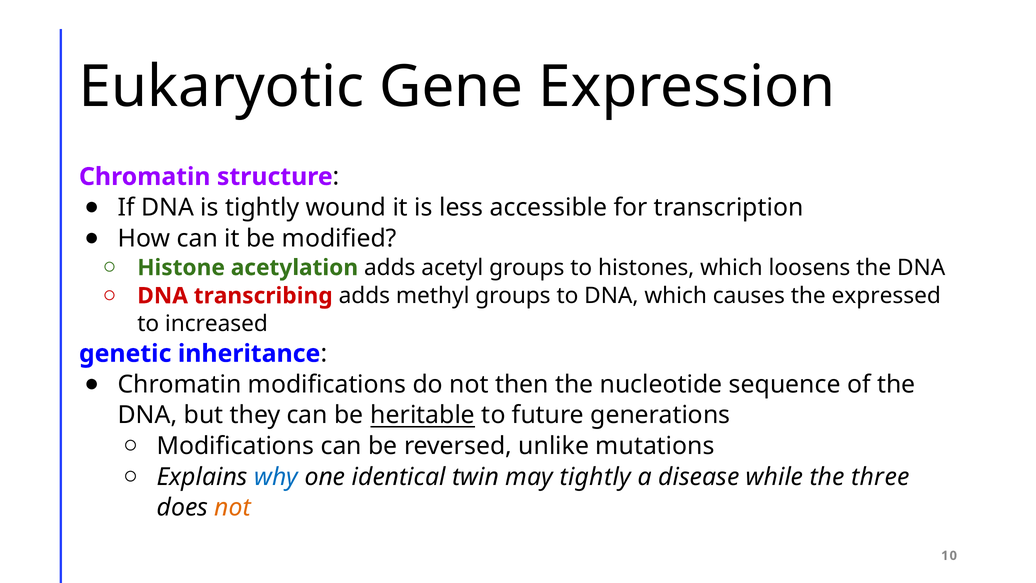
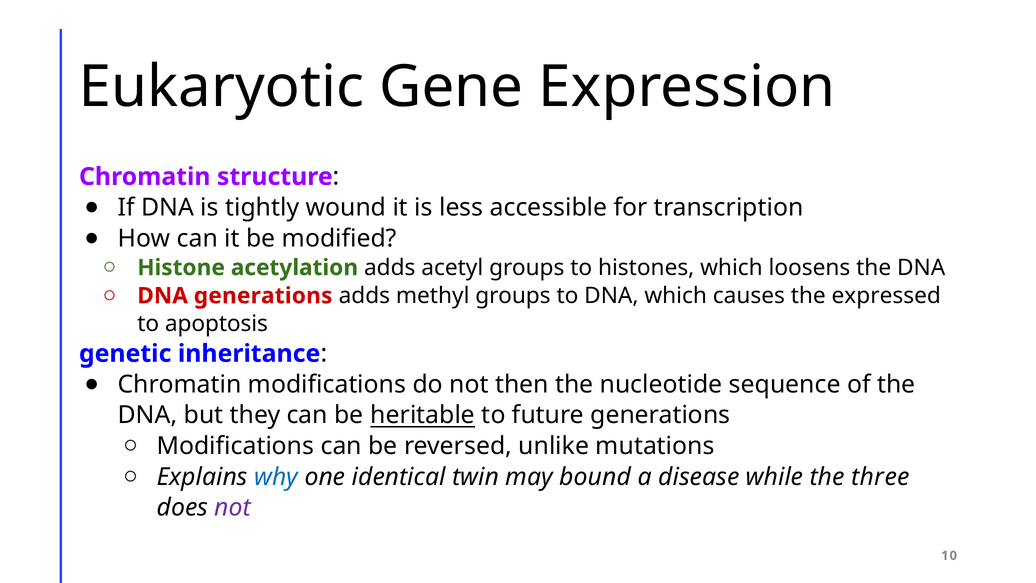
DNA transcribing: transcribing -> generations (263, 296)
increased: increased -> apoptosis (216, 324)
may tightly: tightly -> bound (595, 477)
not colour: orange -> purple (233, 508)
